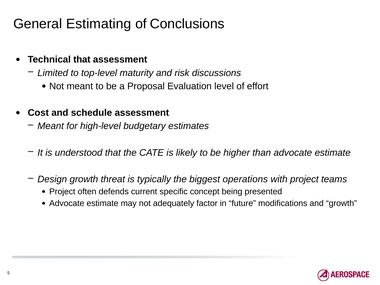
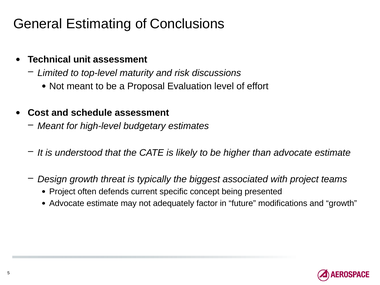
Technical that: that -> unit (82, 60)
operations: operations -> associated (245, 179)
